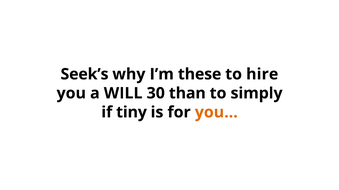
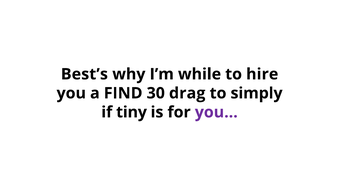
Seek’s: Seek’s -> Best’s (84, 74)
these: these -> while (200, 74)
WILL: WILL -> FIND (123, 94)
than: than -> drag (187, 94)
you… colour: orange -> purple (216, 113)
